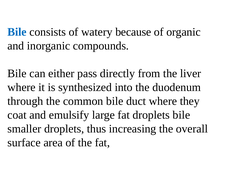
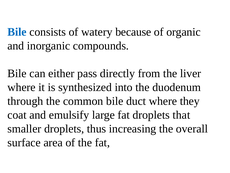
droplets bile: bile -> that (181, 115)
